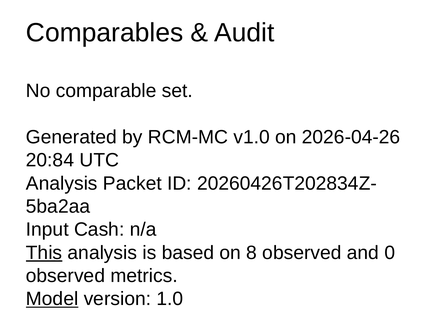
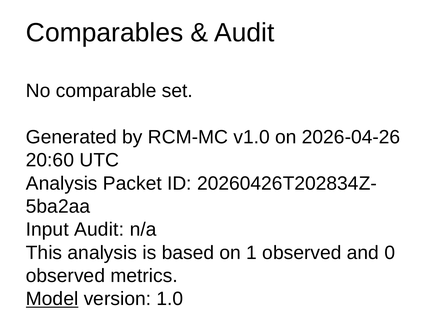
20:84: 20:84 -> 20:60 (50, 160)
Input Cash: Cash -> Audit (99, 229)
This underline: present -> none (44, 252)
8: 8 -> 1 (252, 252)
